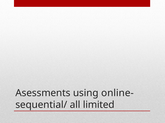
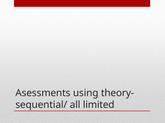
online-: online- -> theory- (118, 94)
